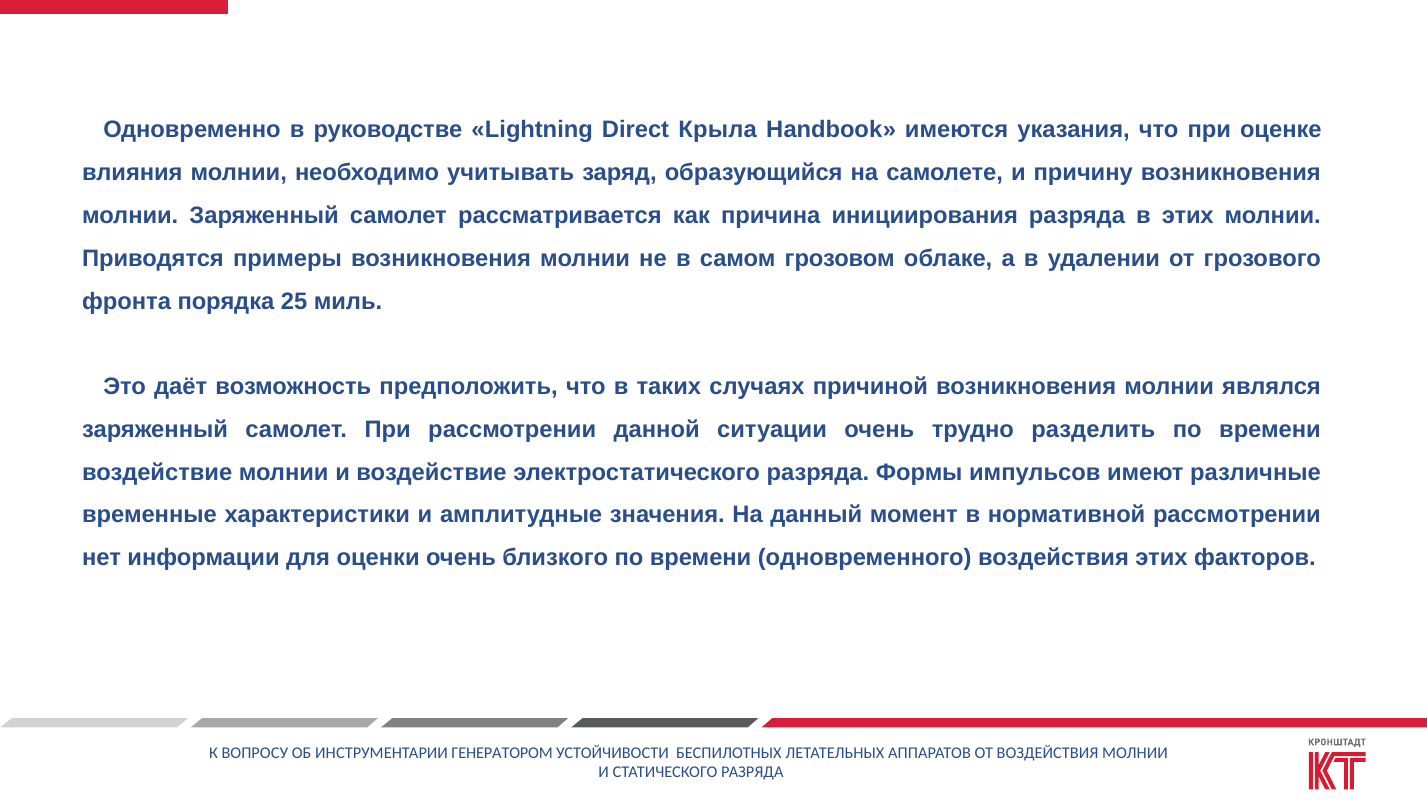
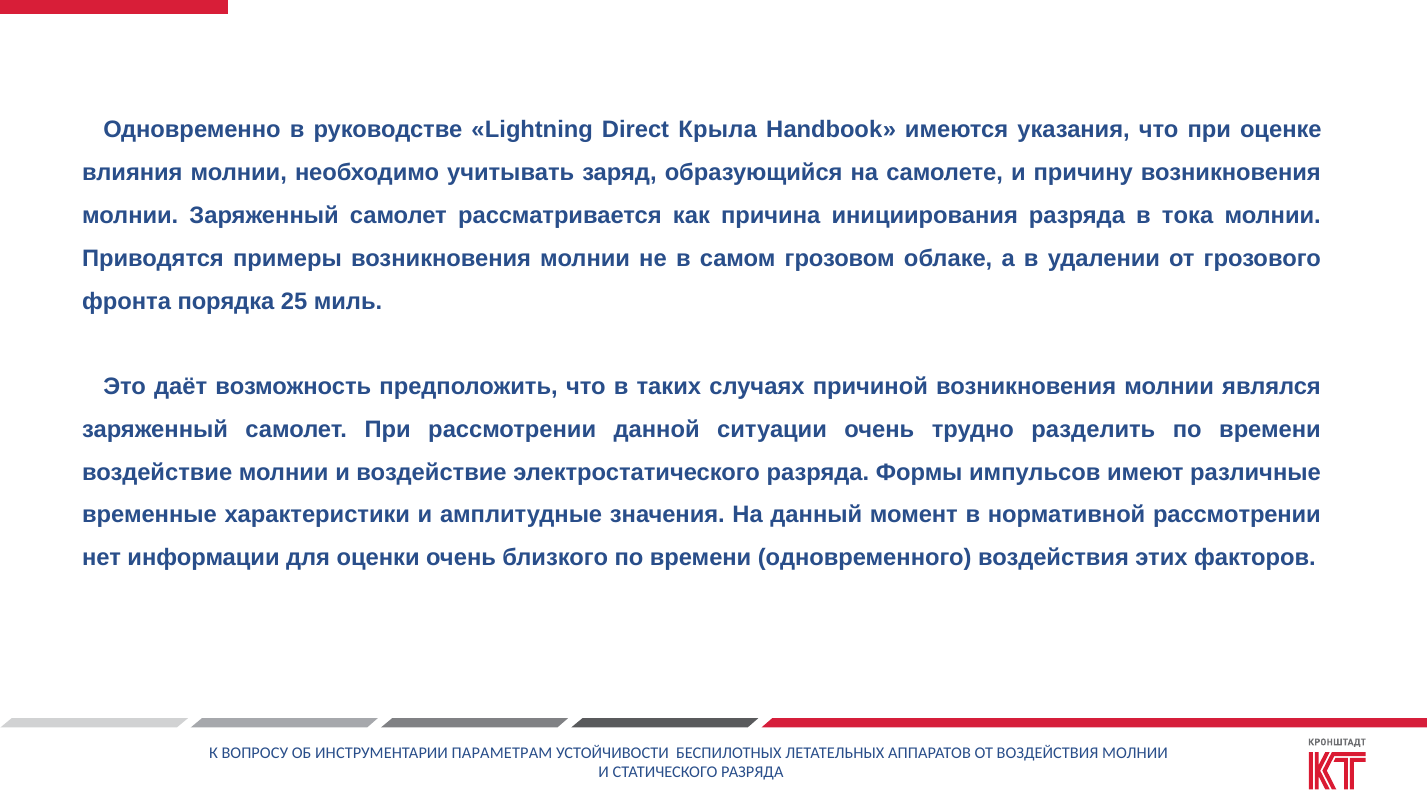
в этих: этих -> тока (1188, 216)
ГЕНЕРАТОРОМ: ГЕНЕРАТОРОМ -> ПАРАМЕТРАМ (502, 752)
